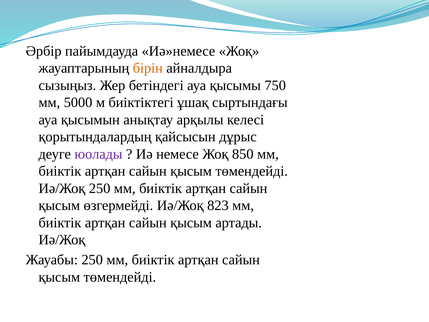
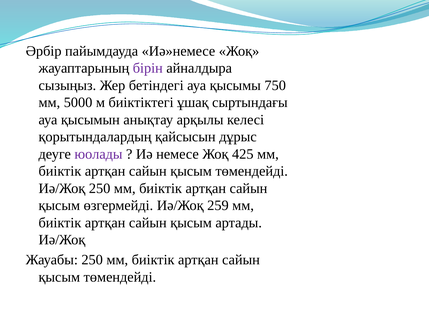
бірін colour: orange -> purple (148, 68)
850: 850 -> 425 (243, 154)
823: 823 -> 259 (218, 205)
